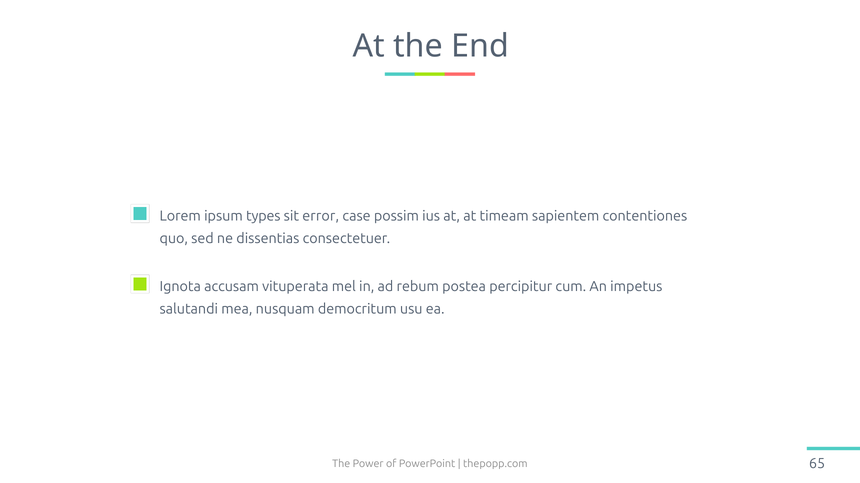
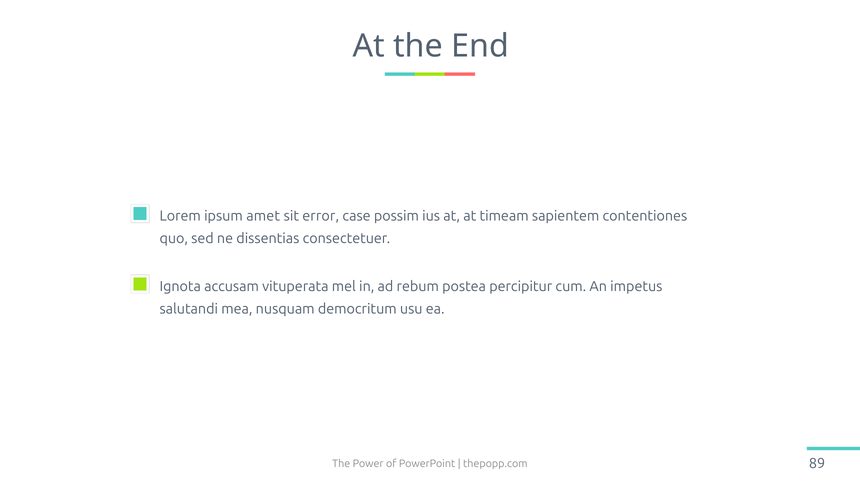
types: types -> amet (263, 216)
65: 65 -> 89 (817, 464)
